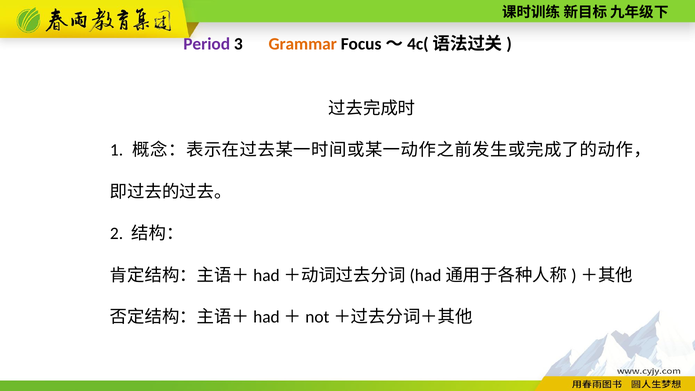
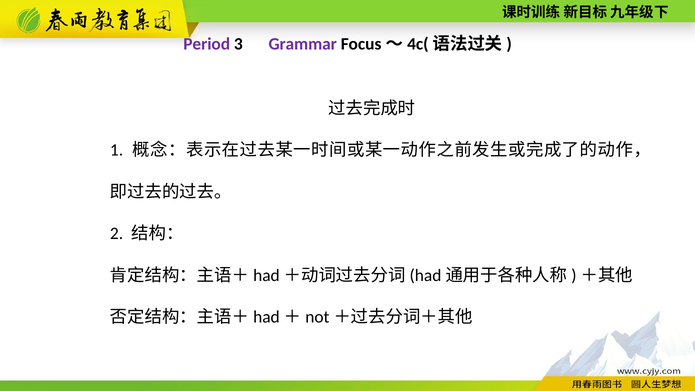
Grammar colour: orange -> purple (303, 44)
